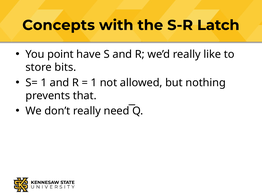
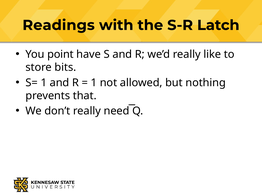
Concepts: Concepts -> Readings (59, 25)
